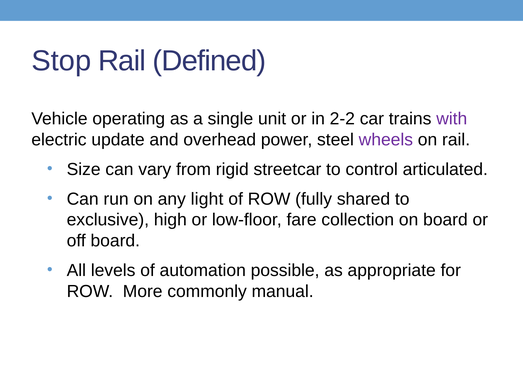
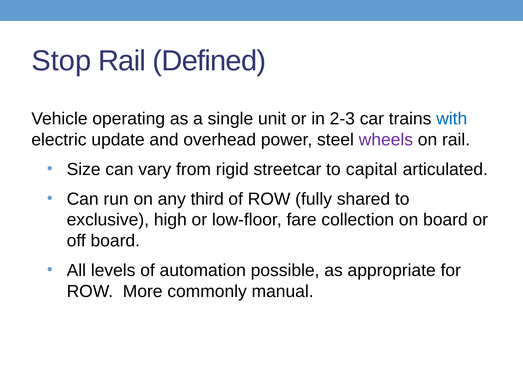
2-2: 2-2 -> 2-3 (342, 119)
with colour: purple -> blue (452, 119)
control: control -> capital (372, 169)
light: light -> third (207, 199)
